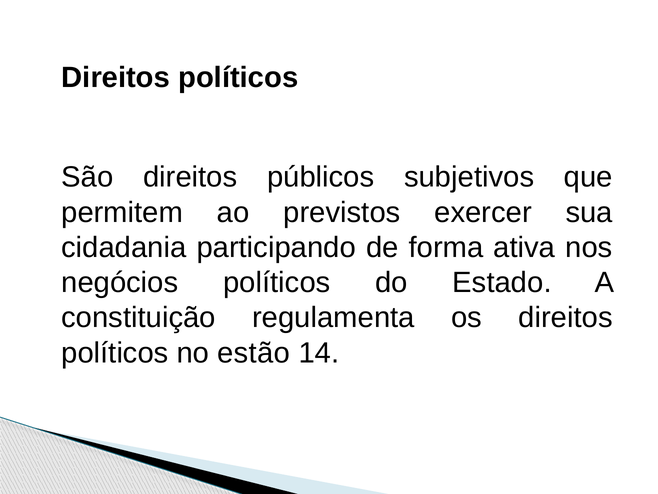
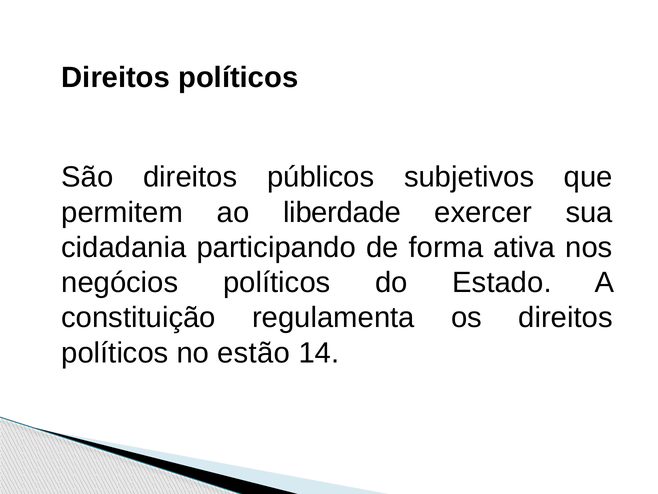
previstos: previstos -> liberdade (342, 212)
